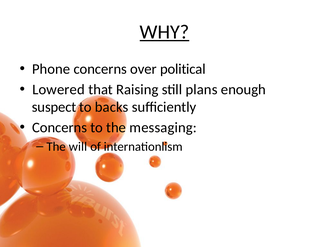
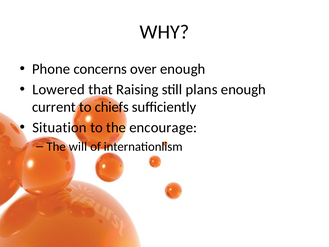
WHY underline: present -> none (164, 32)
over political: political -> enough (183, 69)
suspect: suspect -> current (54, 107)
backs: backs -> chiefs (112, 107)
Concerns: Concerns -> Situation (59, 128)
messaging: messaging -> encourage (163, 128)
